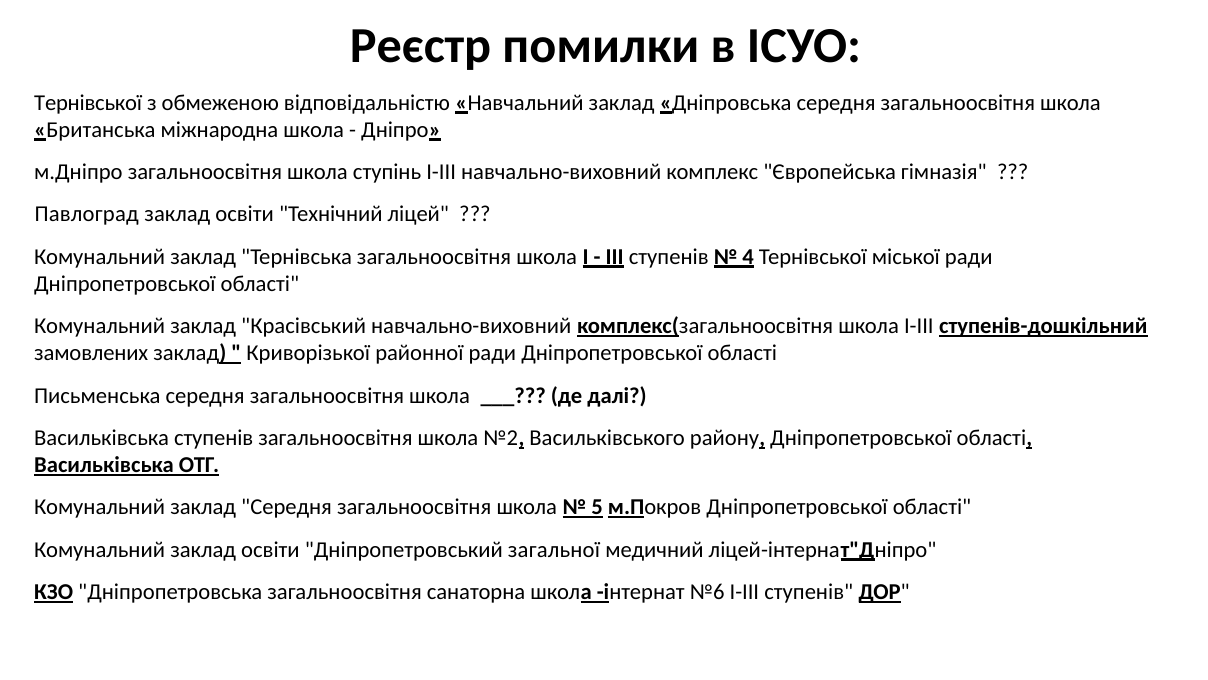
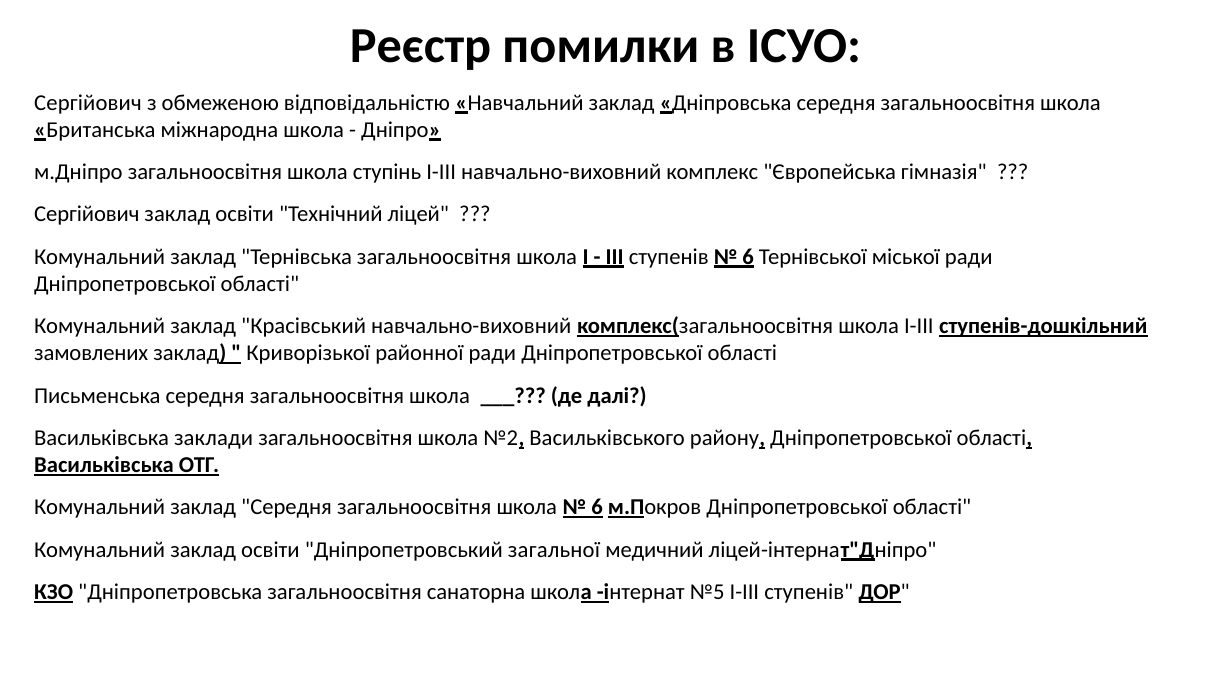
Тернівської: Тернівської -> Сергiйович (88, 102)
Павлоград: Павлоград -> Сергiйович (87, 214)
4: 4 -> 6 (748, 256)
Васильківська ступенів: ступенів -> заклади (214, 438)
5: 5 -> 6 (597, 507)
№6: №6 -> №5 (707, 592)
